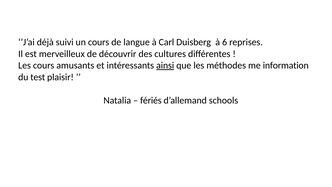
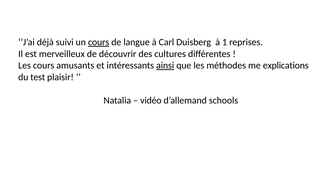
cours underline: none -> present (99, 42)
6: 6 -> 1 (225, 42)
information: information -> explications (286, 65)
fériés: fériés -> vidéo (151, 100)
